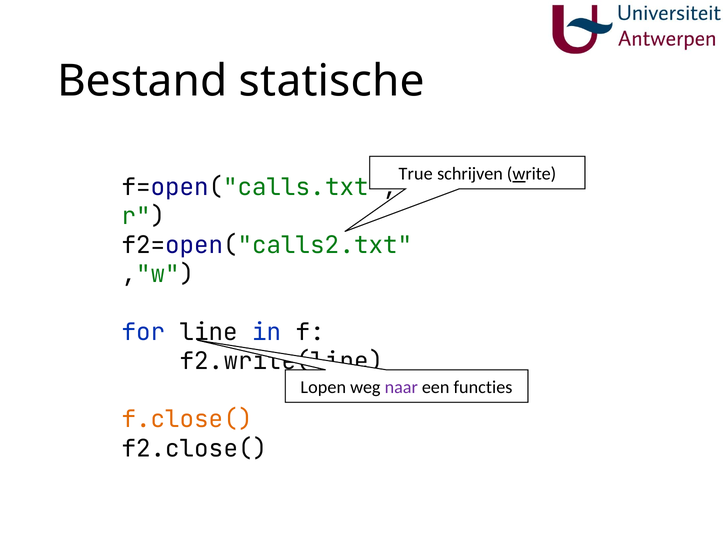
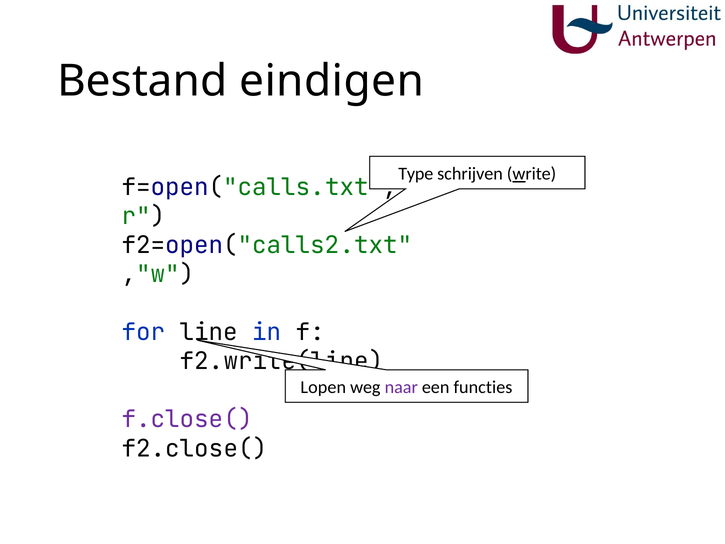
statische: statische -> eindigen (332, 81)
True: True -> Type (416, 174)
f.close( colour: orange -> purple (187, 419)
